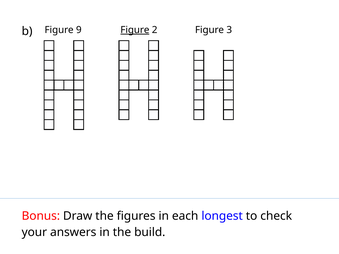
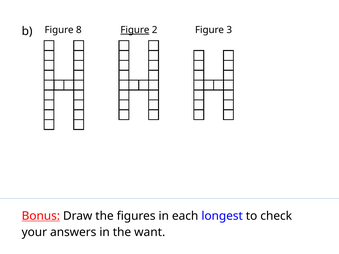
9: 9 -> 8 (79, 30)
Bonus underline: none -> present (41, 216)
build: build -> want (150, 232)
